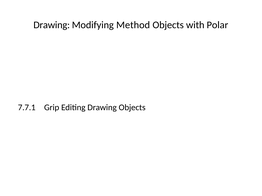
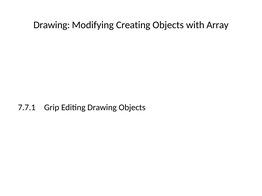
Method: Method -> Creating (133, 25)
Polar: Polar -> Array (218, 25)
